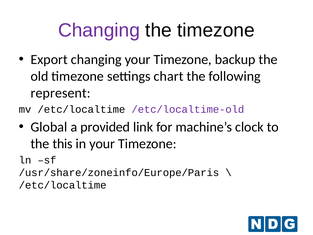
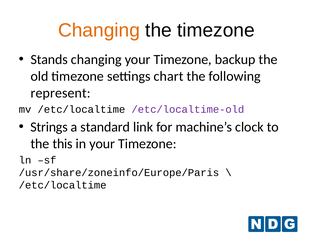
Changing colour: purple -> orange (99, 30)
Export: Export -> Stands (49, 59)
Global: Global -> Strings (49, 127)
provided: provided -> standard (105, 127)
